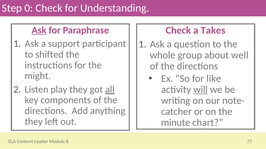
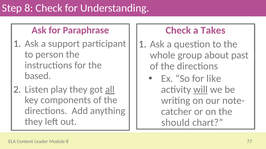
Step 0: 0 -> 8 (29, 8)
Ask underline: present -> none (39, 30)
shifted: shifted -> person (49, 55)
well: well -> past (240, 55)
might: might -> based (38, 76)
minute: minute -> should (176, 123)
